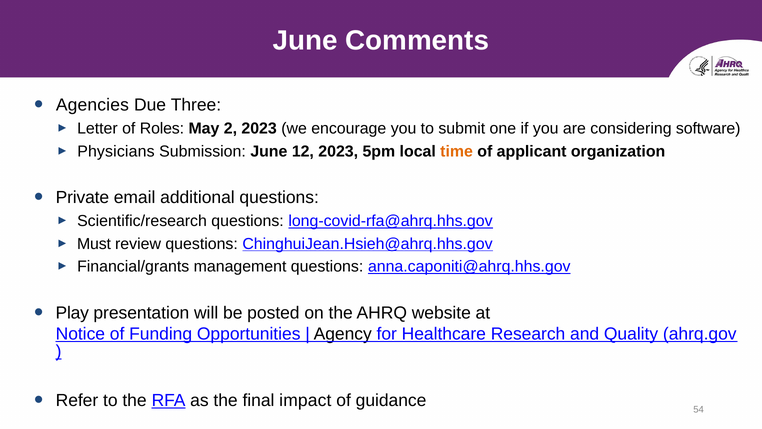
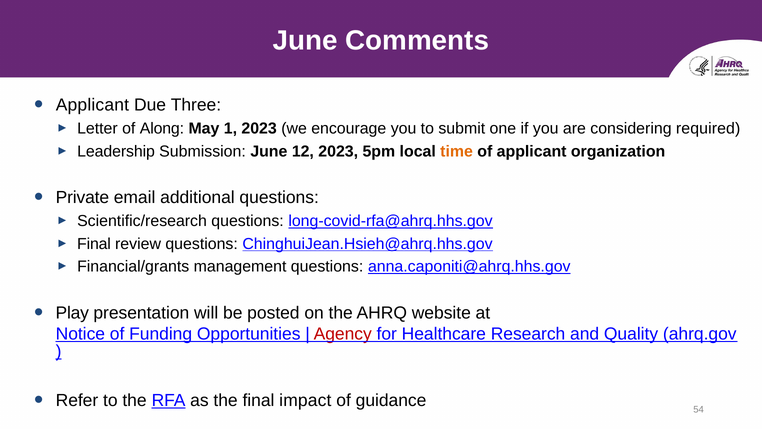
Agencies: Agencies -> Applicant (92, 105)
Roles: Roles -> Along (162, 129)
2: 2 -> 1 (230, 129)
software: software -> required (708, 129)
Physicians: Physicians -> Leadership (116, 151)
Must: Must -> Final (94, 244)
Agency colour: black -> red (343, 333)
